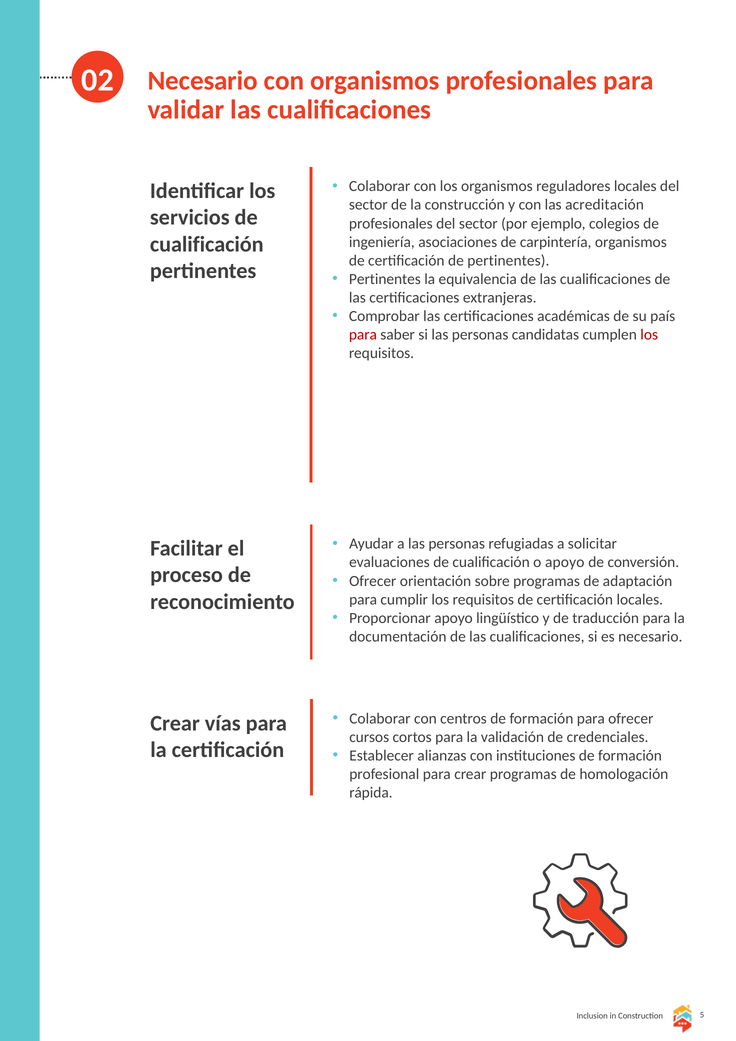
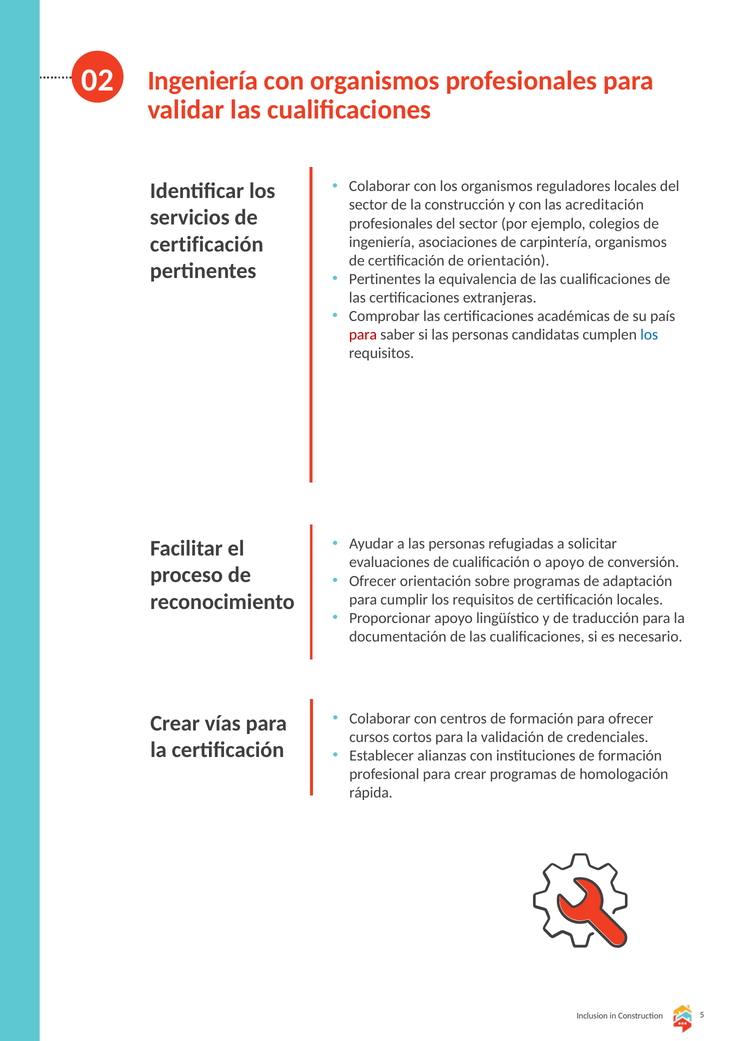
Necesario: Necesario -> Ingeniería (203, 81)
cualificación: cualificación -> certificación (207, 244)
de pertinentes: pertinentes -> orientación (508, 261)
los colour: red -> blue (649, 335)
